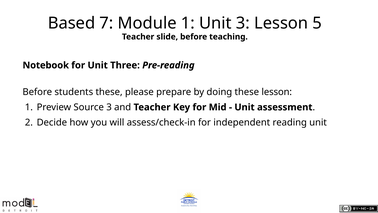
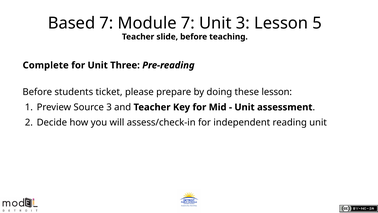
Module 1: 1 -> 7 (188, 23)
Notebook: Notebook -> Complete (46, 65)
students these: these -> ticket (109, 92)
